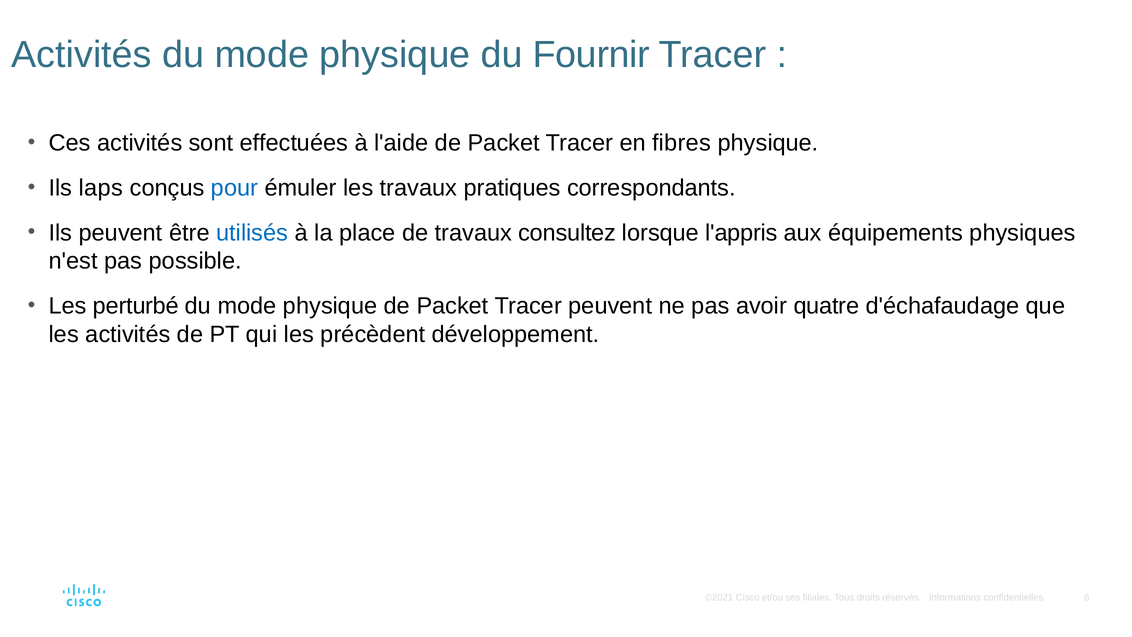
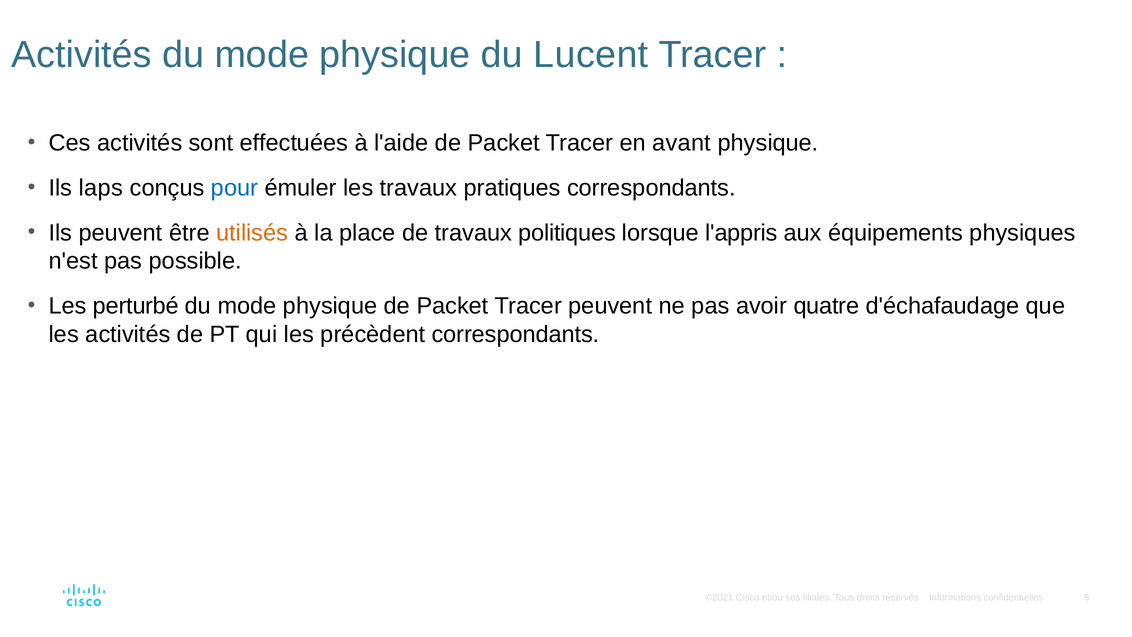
Fournir: Fournir -> Lucent (591, 55)
fibres: fibres -> avant (682, 143)
utilisés colour: blue -> orange (252, 233)
consultez: consultez -> politiques (567, 233)
précèdent développement: développement -> correspondants (516, 334)
